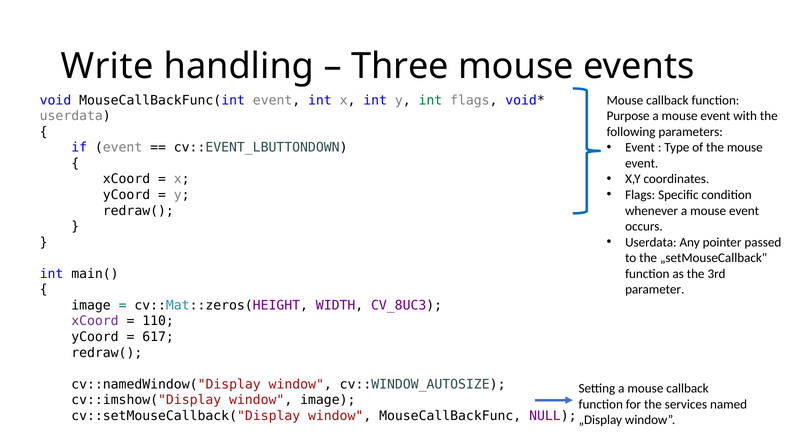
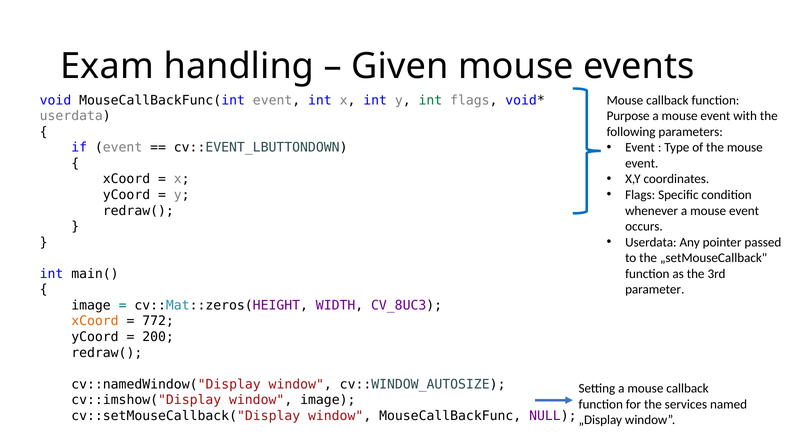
Write: Write -> Exam (107, 66)
Three: Three -> Given (400, 66)
xCoord colour: purple -> orange (95, 321)
110: 110 -> 772 (158, 321)
617: 617 -> 200 (158, 337)
